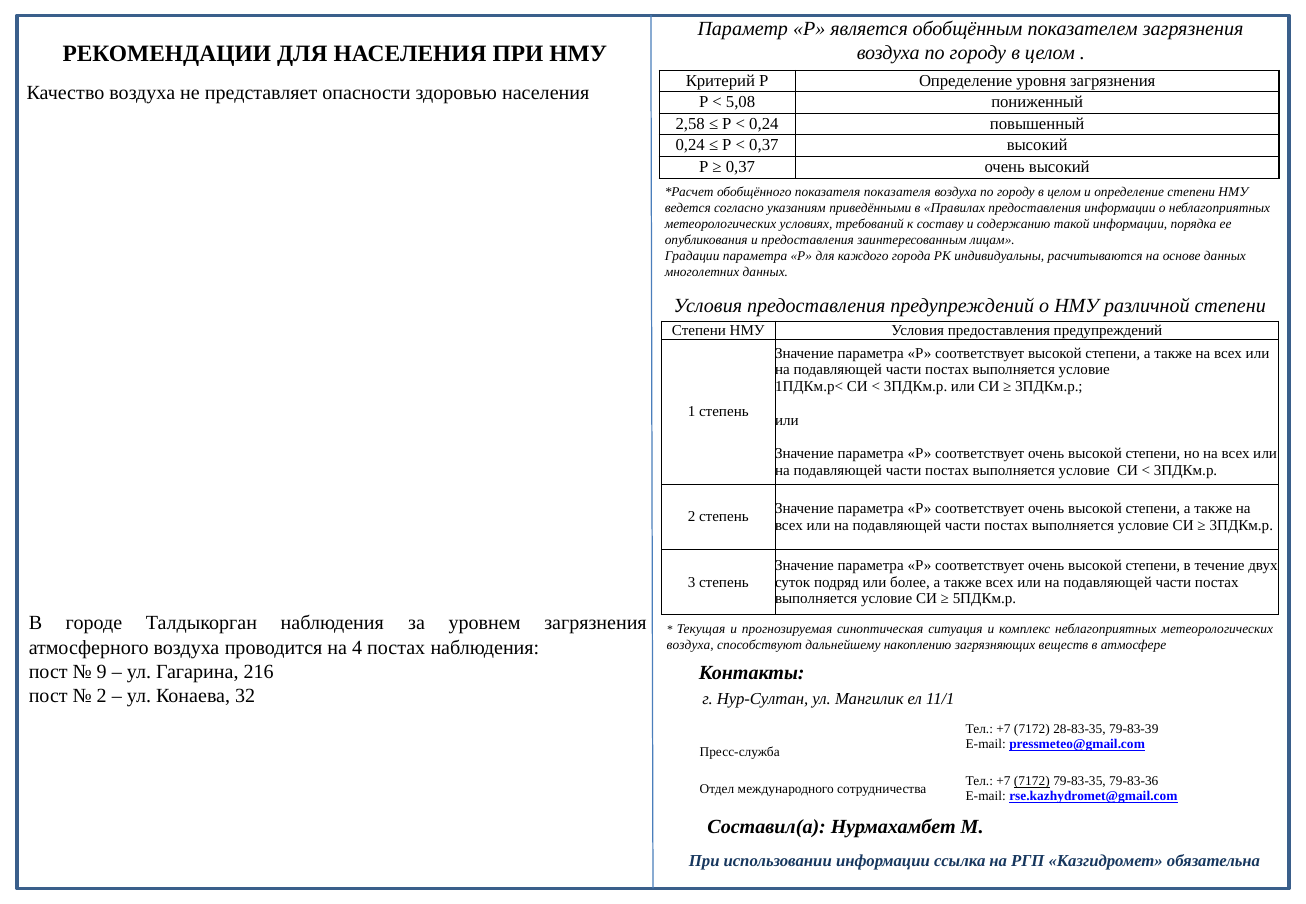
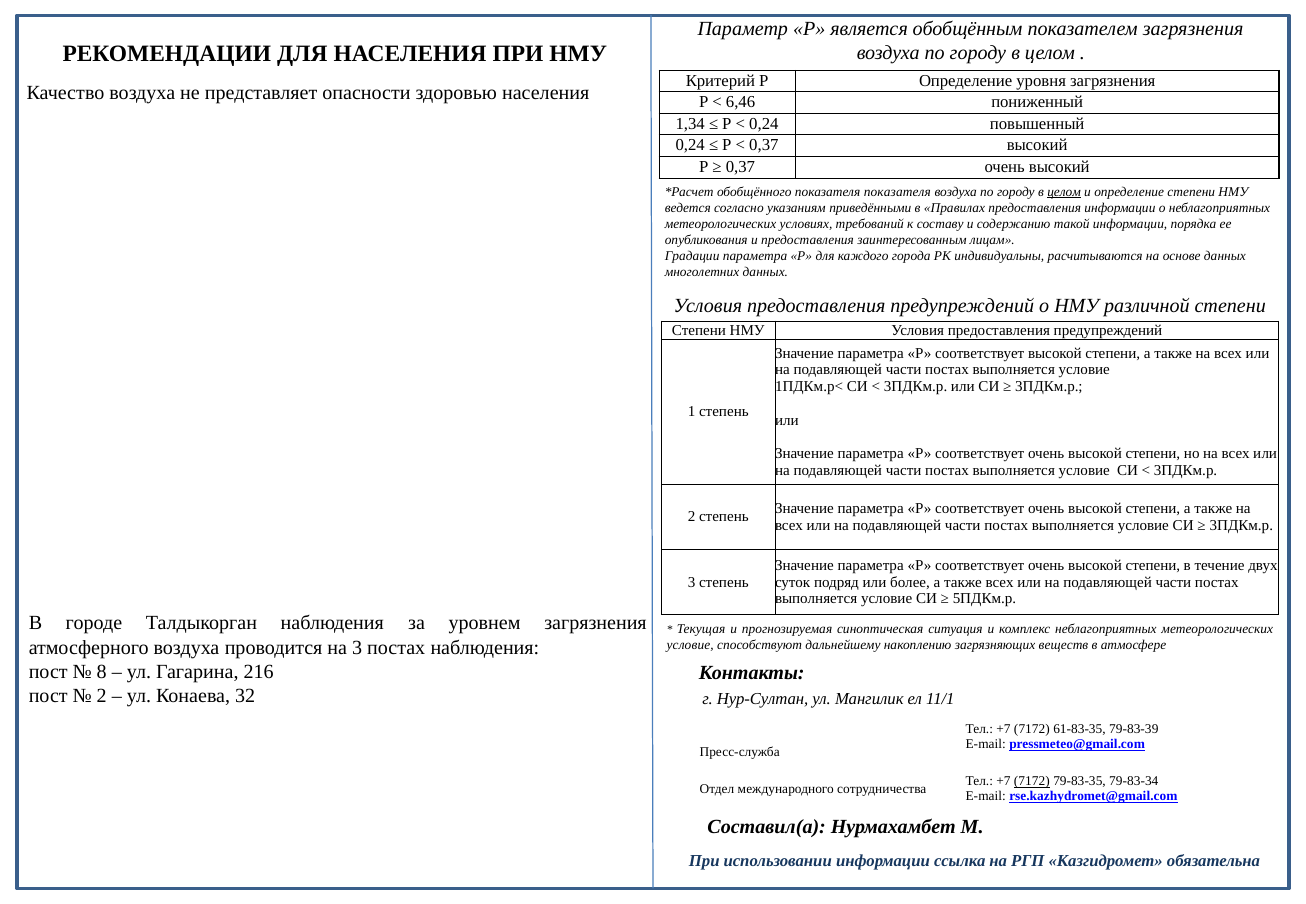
5,08: 5,08 -> 6,46 (741, 102)
2,58: 2,58 -> 1,34 (690, 124)
целом underline: none -> present (1064, 192)
на 4: 4 -> 3 (357, 648)
воздуха: воздуха -> условие (690, 645)
9: 9 -> 8 (102, 672)
28-83-35: 28-83-35 -> 61-83-35 (1079, 729)
79-83-36: 79-83-36 -> 79-83-34 (1134, 782)
